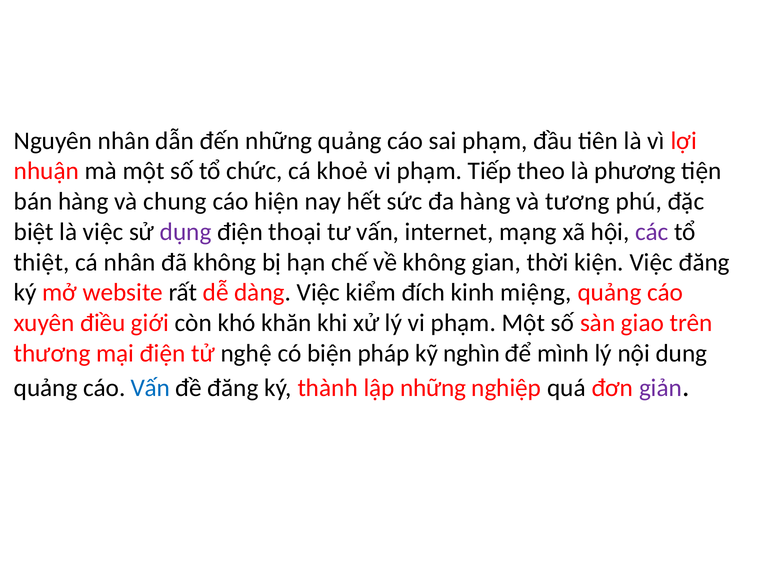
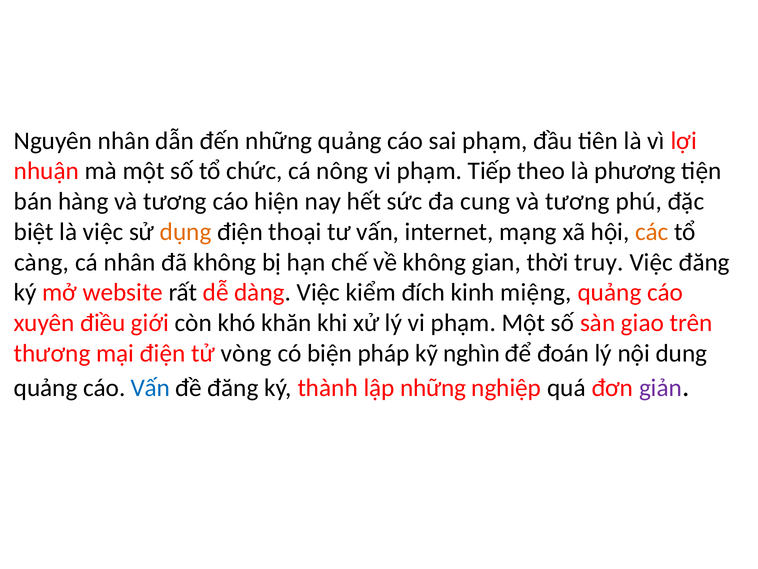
khoẻ: khoẻ -> nông (342, 171)
hàng và chung: chung -> tương (175, 201)
đa hàng: hàng -> cung (485, 201)
dụng colour: purple -> orange (186, 232)
các colour: purple -> orange (652, 232)
thiệt: thiệt -> càng (42, 262)
kiện: kiện -> truy (599, 262)
nghệ: nghệ -> vòng (246, 353)
mình: mình -> đoán (563, 353)
